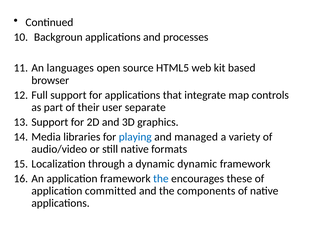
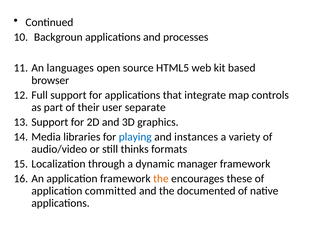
managed: managed -> instances (196, 137)
still native: native -> thinks (135, 149)
dynamic dynamic: dynamic -> manager (197, 164)
the colour: blue -> orange (161, 179)
components: components -> documented (206, 191)
